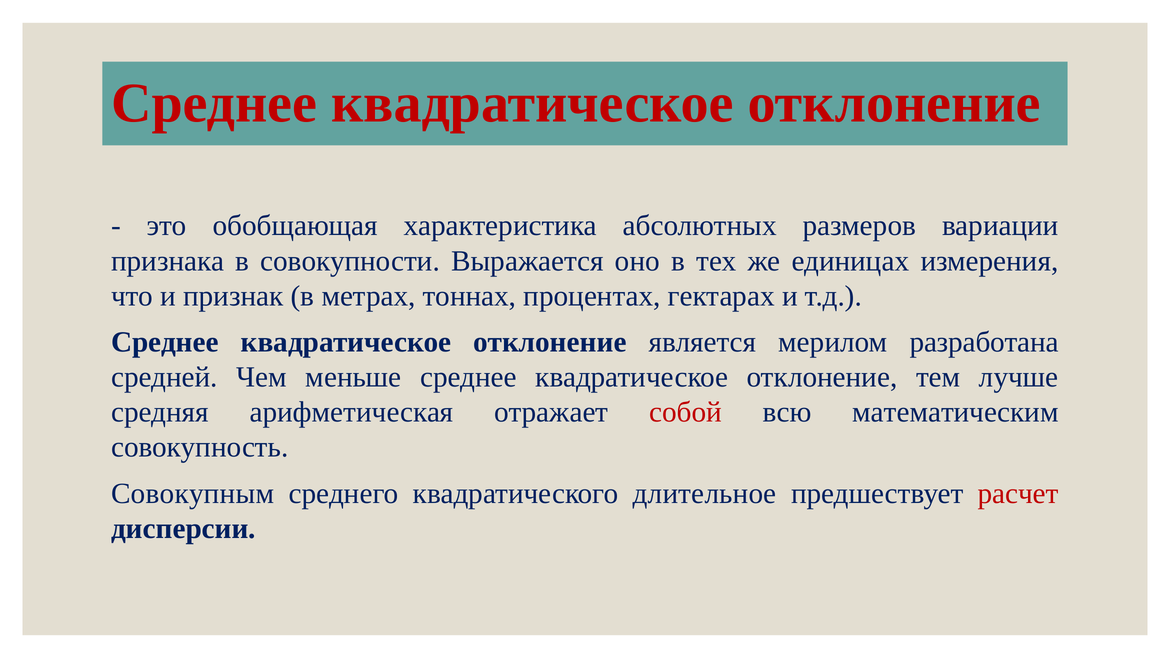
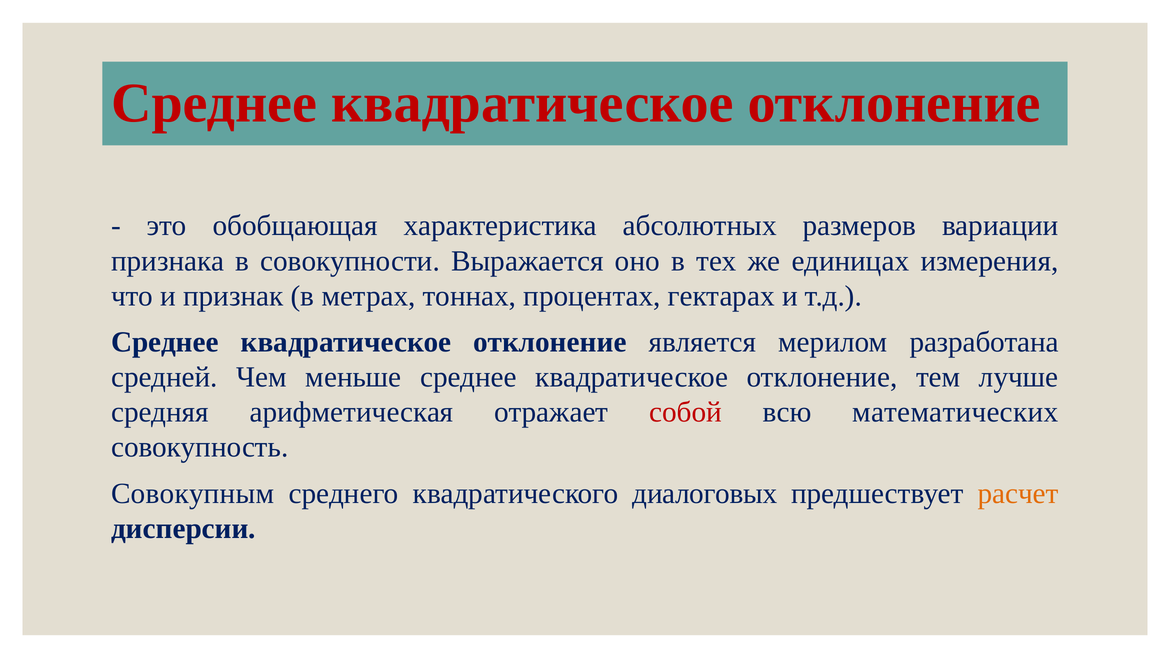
математическим: математическим -> математических (955, 412)
длительное: длительное -> диалоговых (705, 493)
расчет colour: red -> orange (1018, 493)
